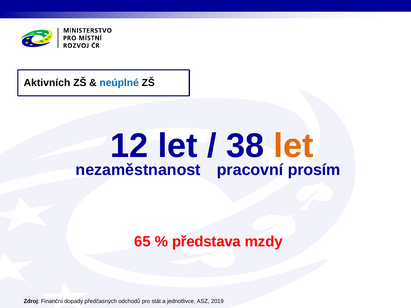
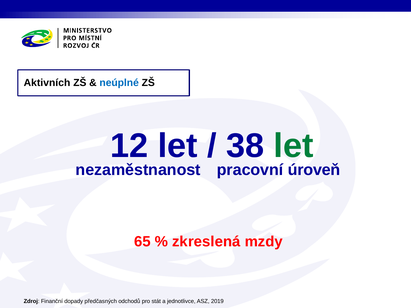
let colour: orange -> green (294, 146)
prosím: prosím -> úroveň (314, 170)
představa: představa -> zkreslená (206, 242)
